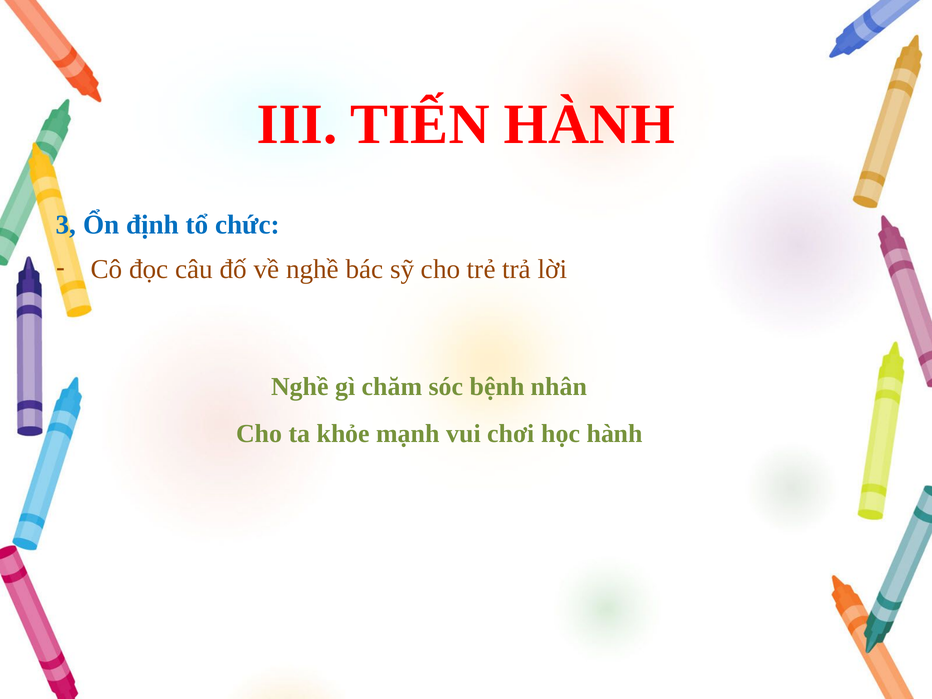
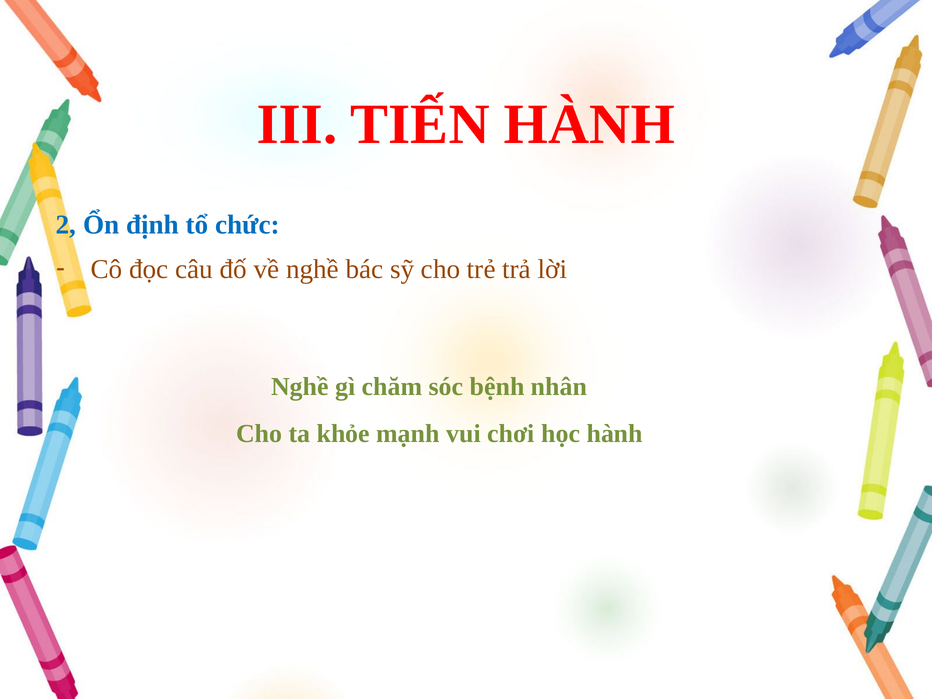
3: 3 -> 2 (66, 225)
